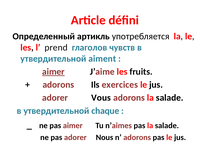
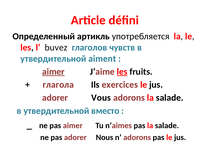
prend: prend -> buvez (56, 48)
les underline: none -> present (122, 72)
adorons: adorons -> глагола (58, 85)
chaque: chaque -> вместо (105, 111)
